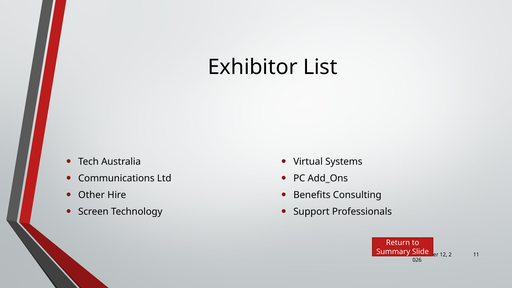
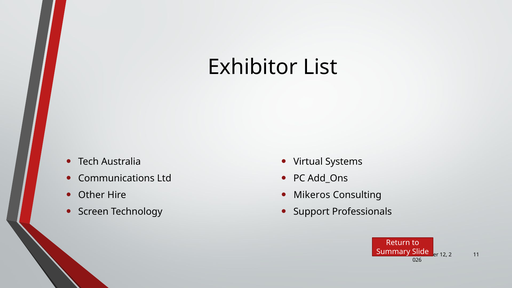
Benefits: Benefits -> Mikeros (312, 195)
